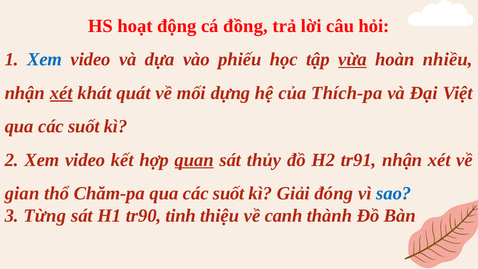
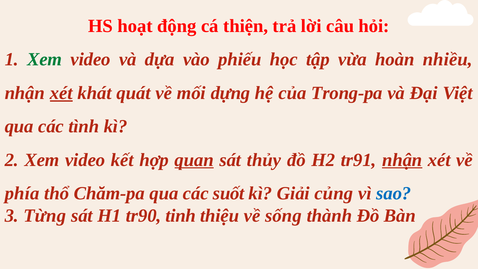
đồng: đồng -> thiện (246, 26)
Xem colour: blue -> green (45, 59)
vừa underline: present -> none (352, 59)
Thích-pa: Thích-pa -> Trong-pa (347, 93)
suốt: suốt -> tình (84, 126)
nhận underline: none -> present (402, 160)
gian: gian -> phía (22, 193)
đóng: đóng -> củng (334, 193)
canh: canh -> sống (283, 216)
